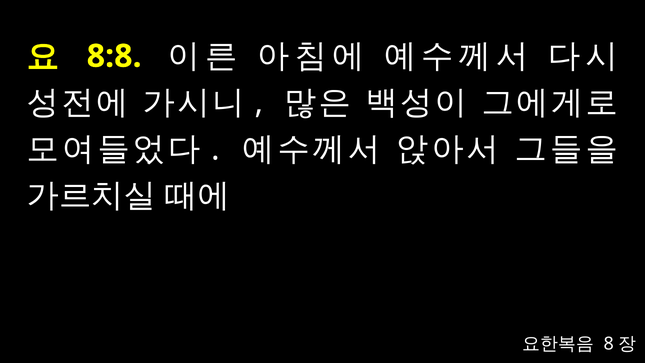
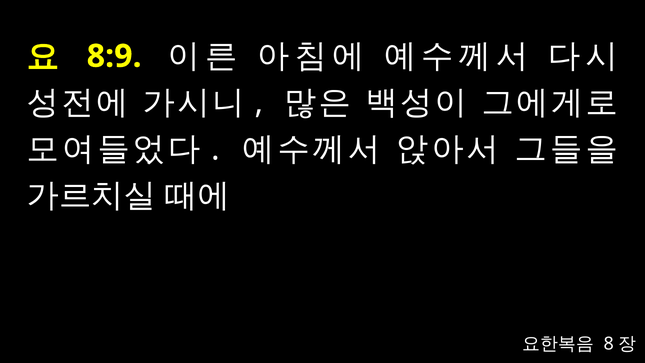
8:8: 8:8 -> 8:9 (114, 56)
